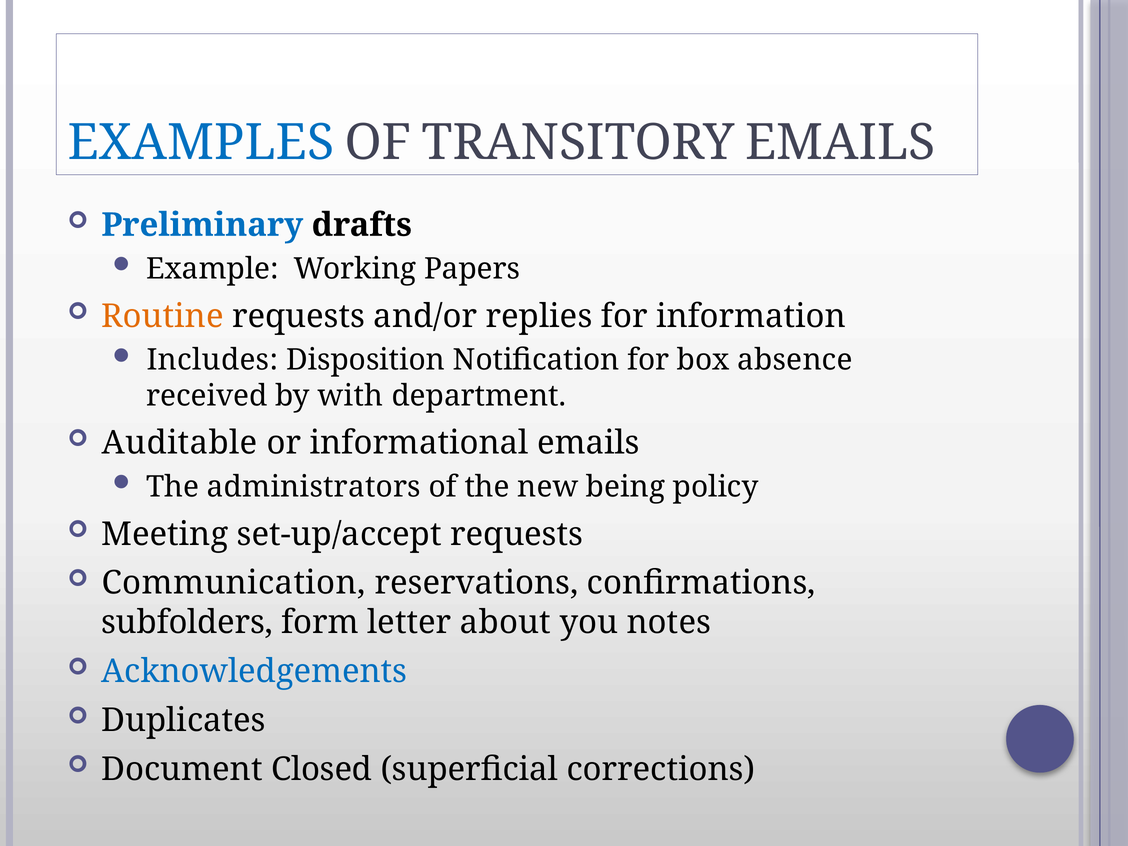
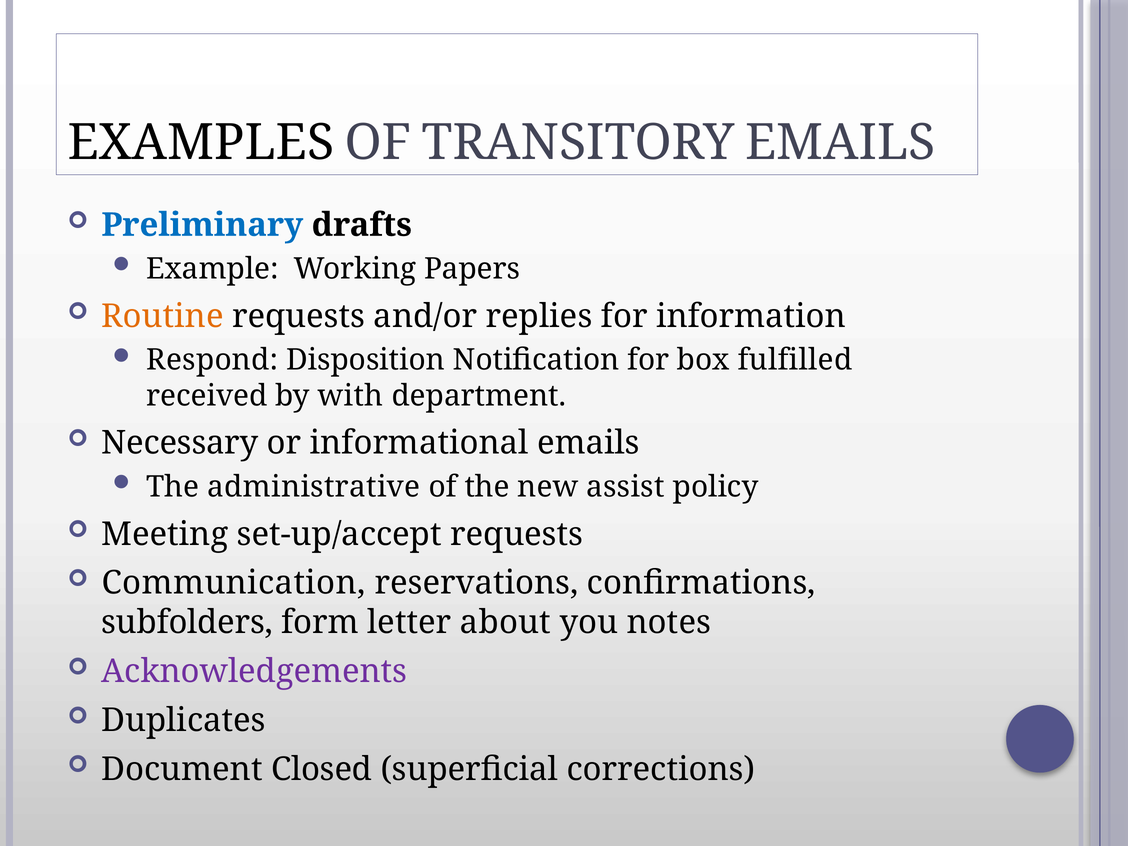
EXAMPLES colour: blue -> black (201, 143)
Includes: Includes -> Respond (212, 360)
absence: absence -> fulfilled (795, 360)
Auditable: Auditable -> Necessary (180, 443)
administrators: administrators -> administrative (314, 487)
being: being -> assist (625, 487)
Acknowledgements colour: blue -> purple (254, 671)
